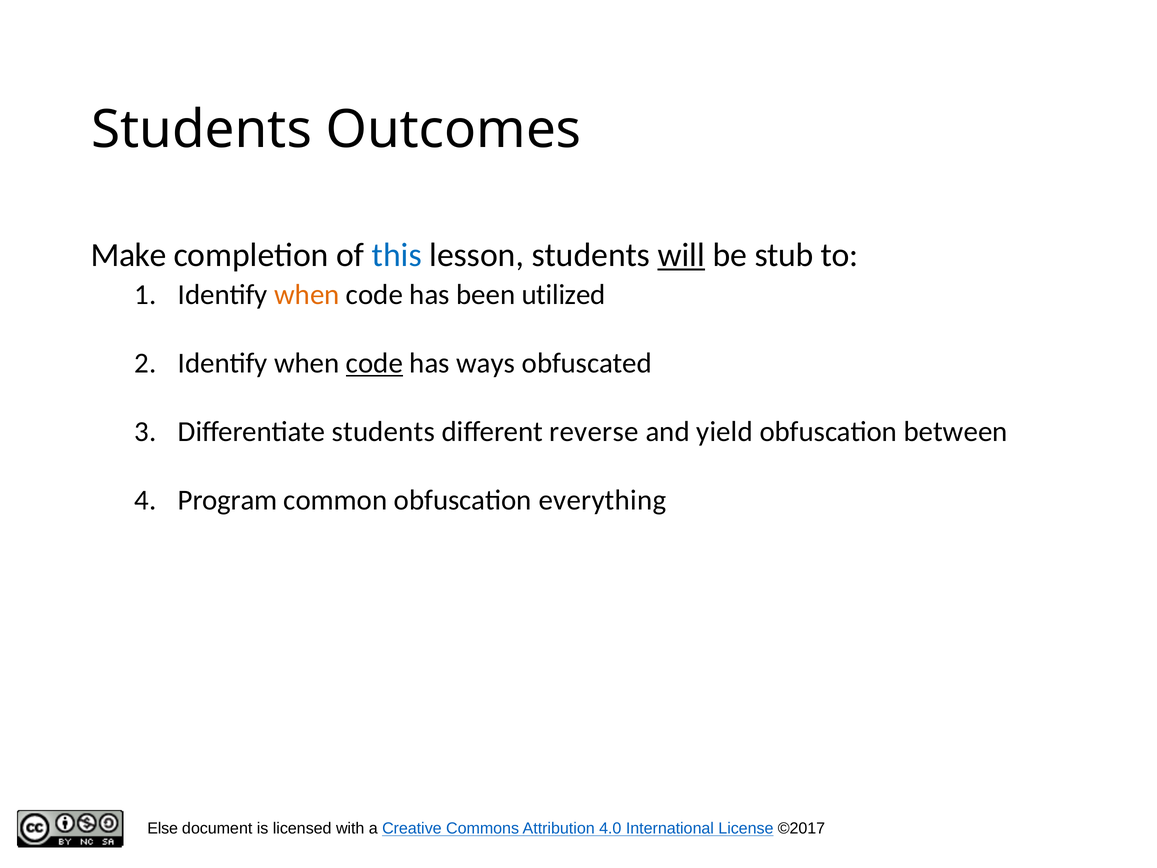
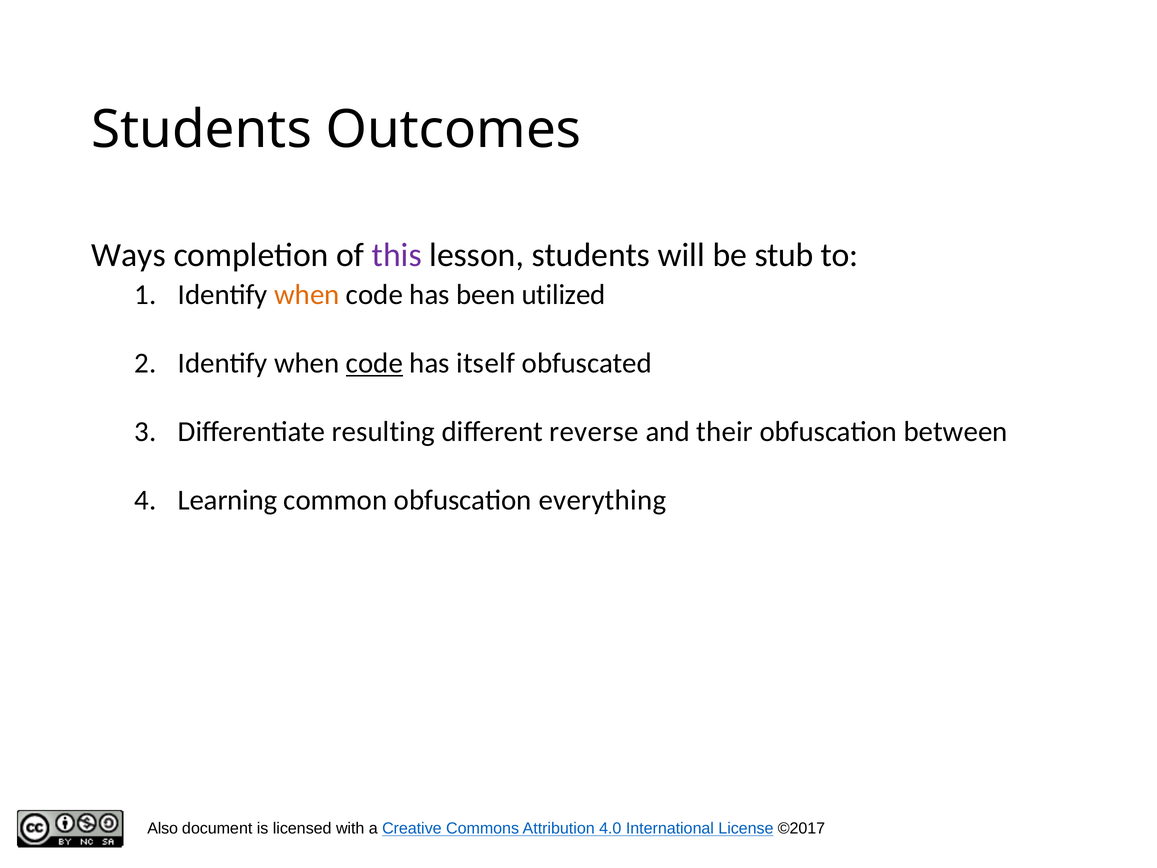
Make: Make -> Ways (128, 255)
this colour: blue -> purple (397, 255)
will underline: present -> none (681, 255)
ways: ways -> itself (486, 363)
Differentiate students: students -> resulting (383, 432)
yield: yield -> their (725, 432)
Program: Program -> Learning (228, 500)
Else: Else -> Also (163, 828)
